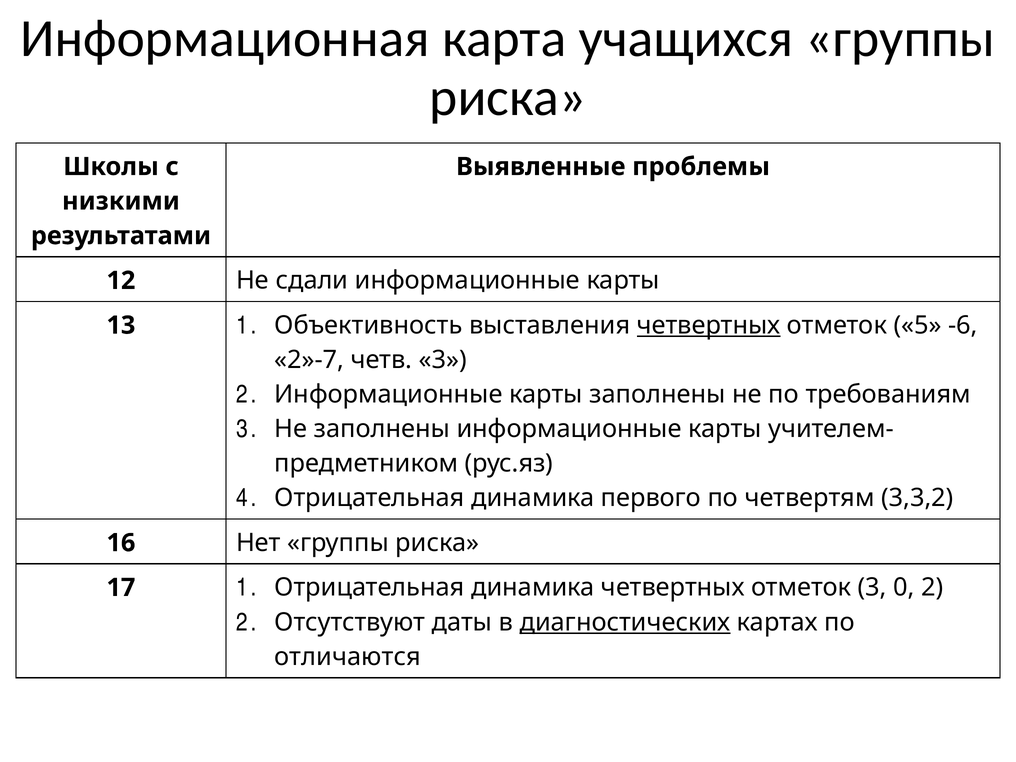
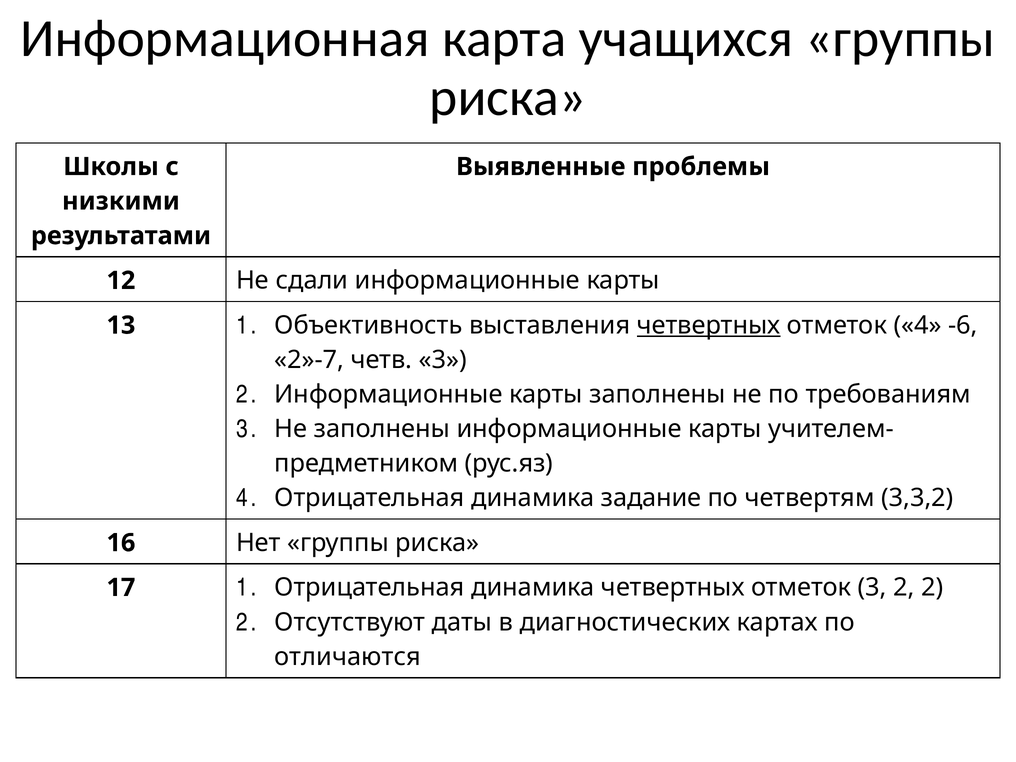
отметок 5: 5 -> 4 (918, 325)
первого: первого -> задание (651, 498)
отметок 3 0: 0 -> 2 (904, 588)
диагностических underline: present -> none (625, 622)
